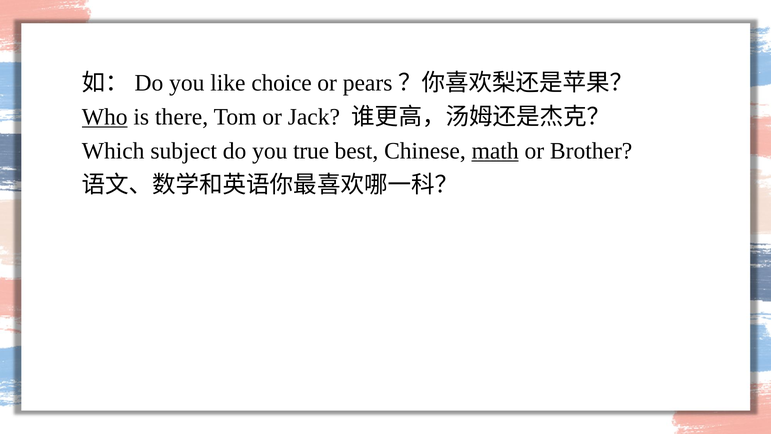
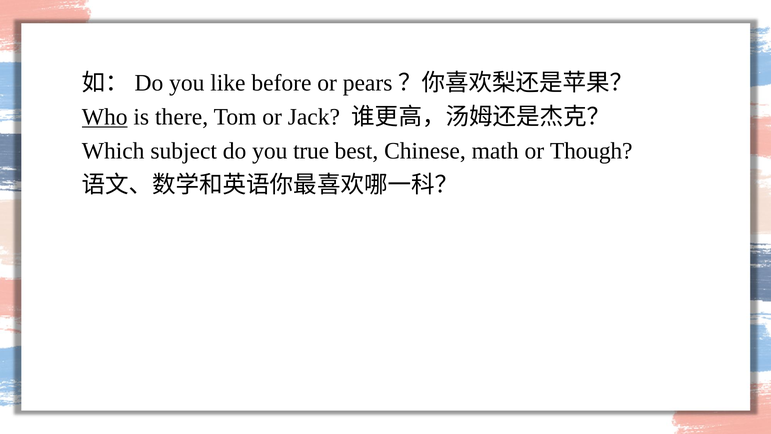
choice: choice -> before (281, 83)
math underline: present -> none (495, 151)
Brother: Brother -> Though (591, 151)
